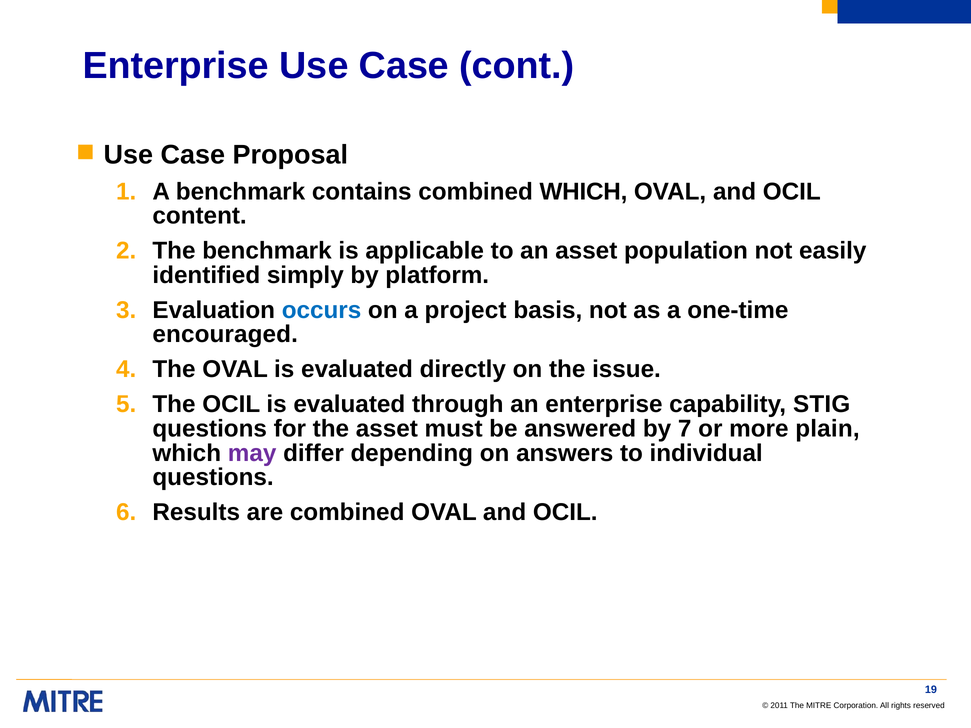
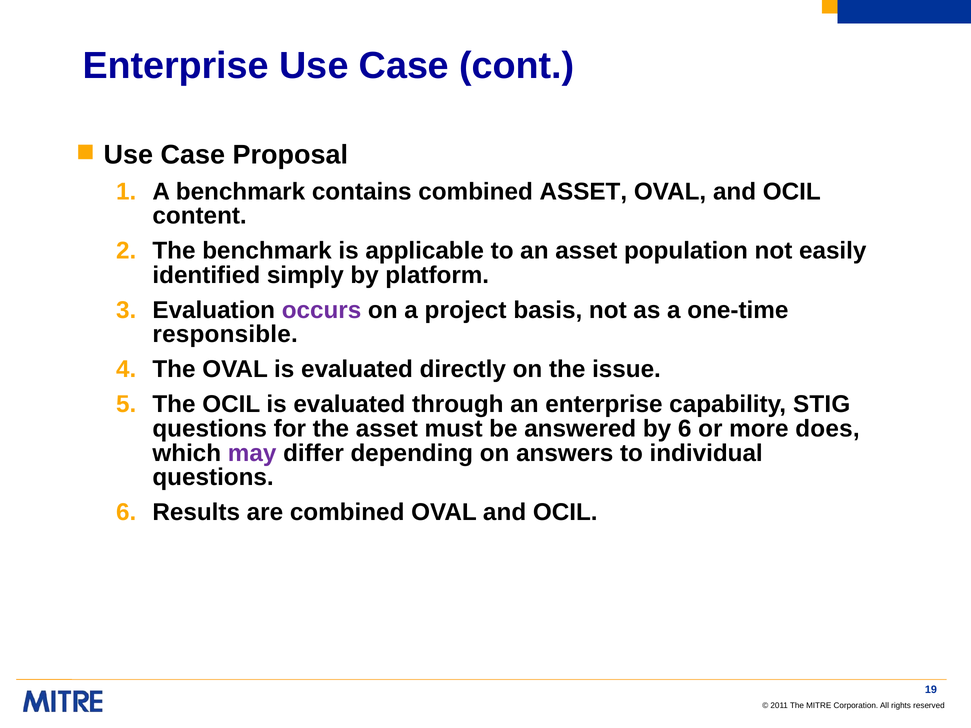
combined WHICH: WHICH -> ASSET (583, 192)
occurs colour: blue -> purple (322, 310)
encouraged: encouraged -> responsible (225, 335)
by 7: 7 -> 6 (685, 429)
plain: plain -> does (827, 429)
